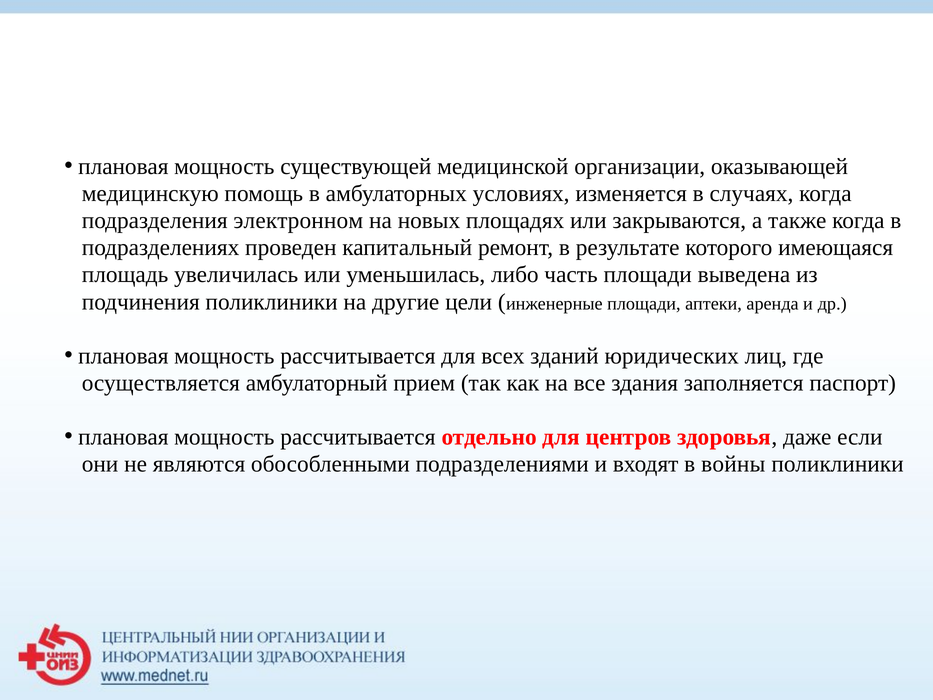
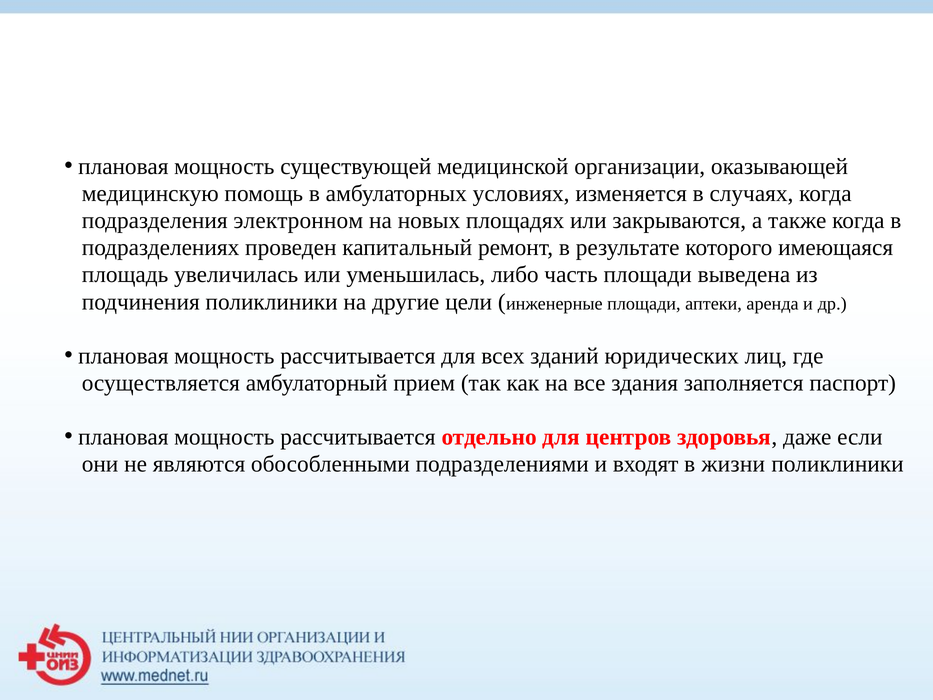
войны: войны -> жизни (733, 464)
